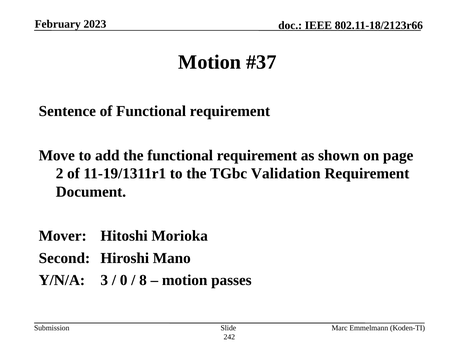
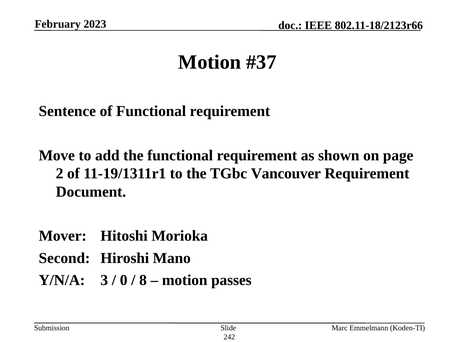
Validation: Validation -> Vancouver (286, 173)
